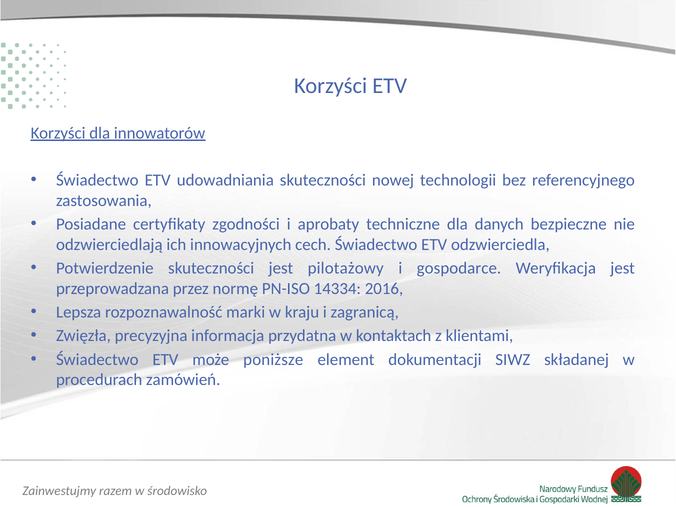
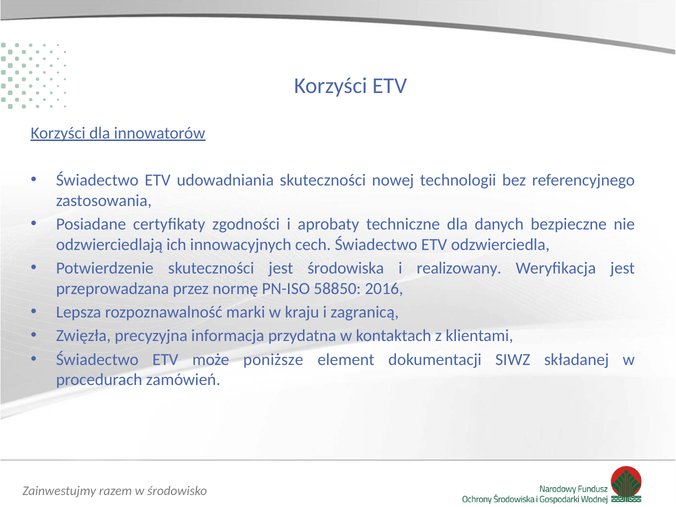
pilotażowy: pilotażowy -> środowiska (346, 268)
gospodarce: gospodarce -> realizowany (459, 268)
14334: 14334 -> 58850 (337, 288)
